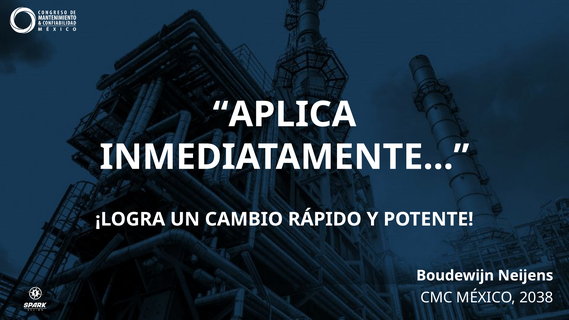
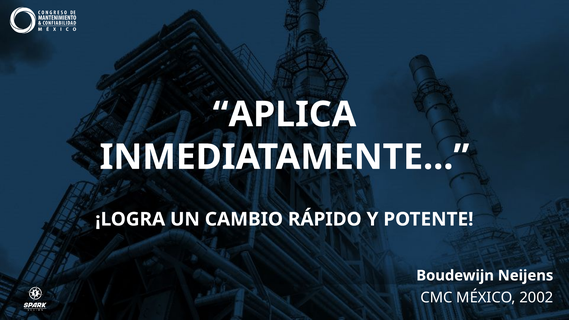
2038: 2038 -> 2002 (536, 298)
